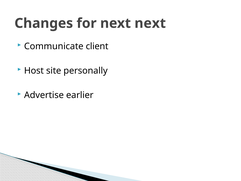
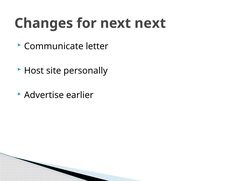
client: client -> letter (97, 46)
